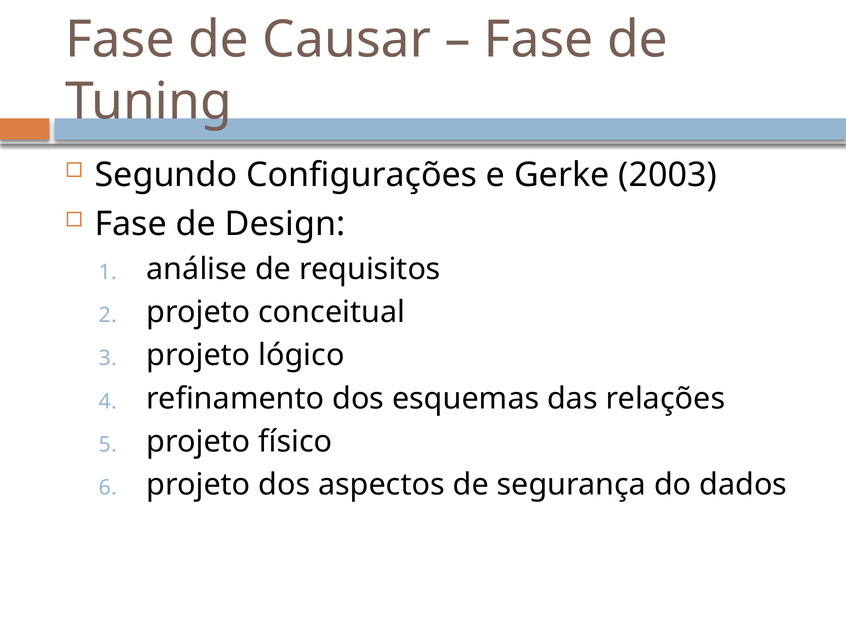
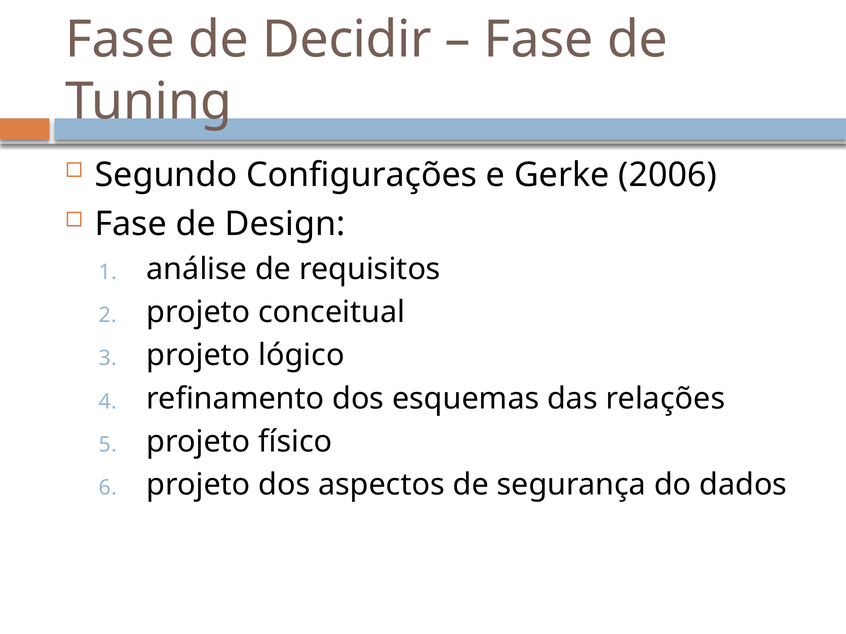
Causar: Causar -> Decidir (347, 40)
2003: 2003 -> 2006 (668, 175)
